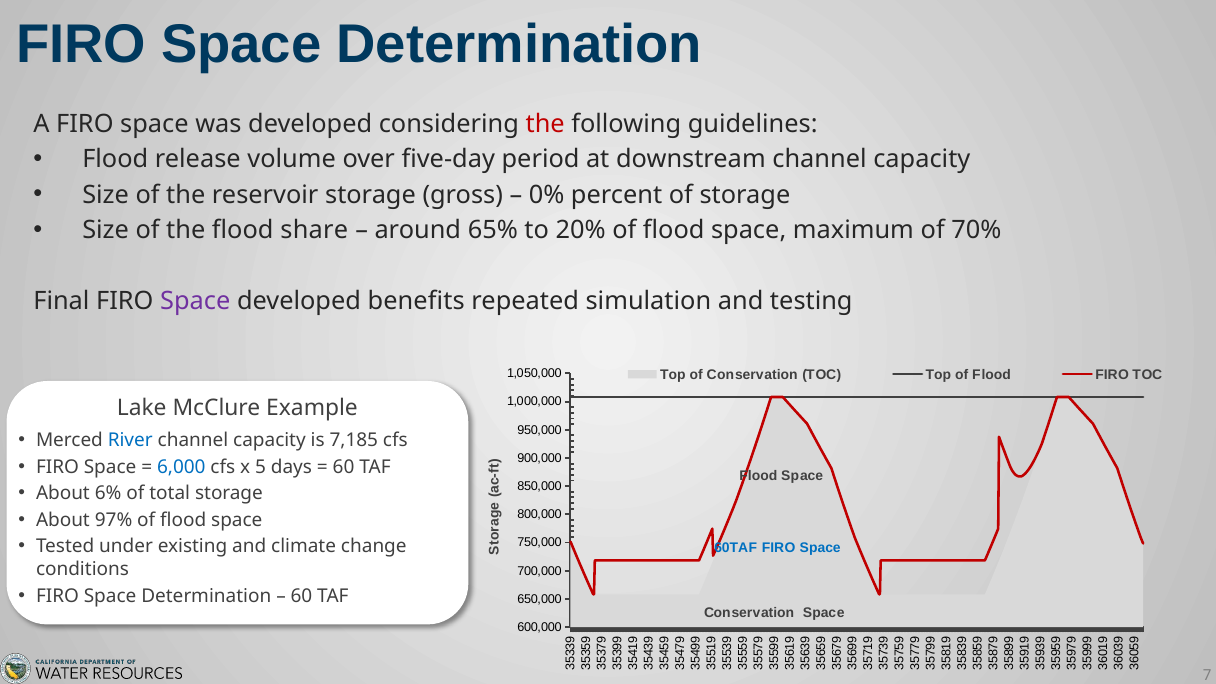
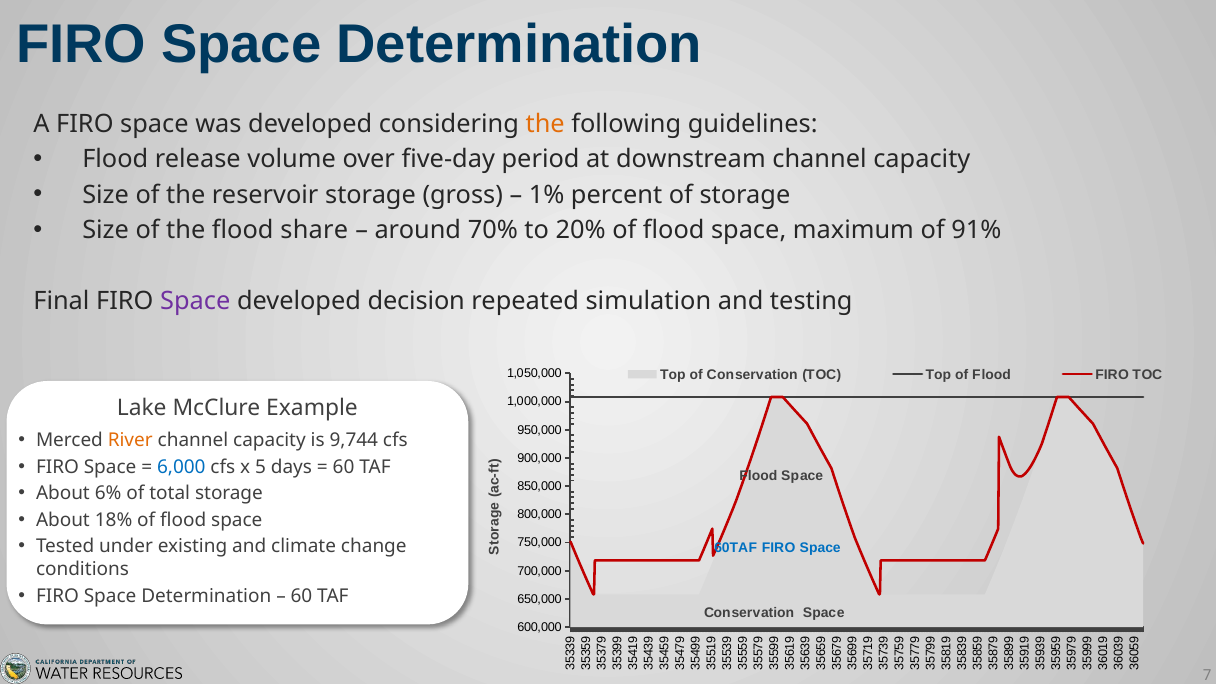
the colour: red -> orange (545, 124)
0%: 0% -> 1% (547, 195)
65%: 65% -> 70% (493, 230)
70%: 70% -> 91% (976, 230)
benefits: benefits -> decision (416, 301)
River colour: blue -> orange (130, 440)
7,185: 7,185 -> 9,744 (354, 440)
97%: 97% -> 18% (114, 520)
